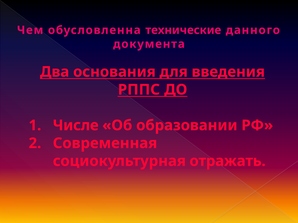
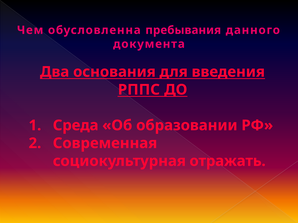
технические: технические -> пребывания (183, 30)
Числе: Числе -> Среда (76, 126)
